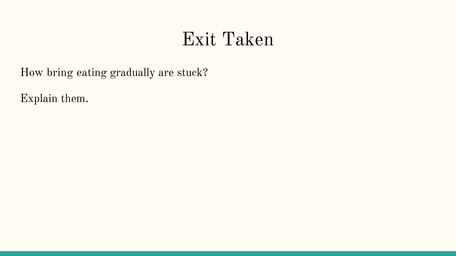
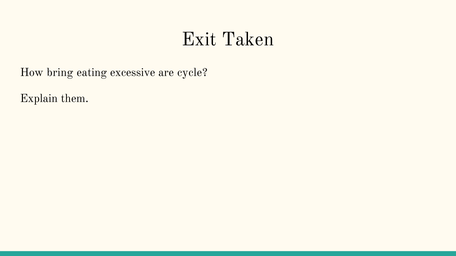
gradually: gradually -> excessive (133, 73)
stuck: stuck -> cycle (192, 73)
